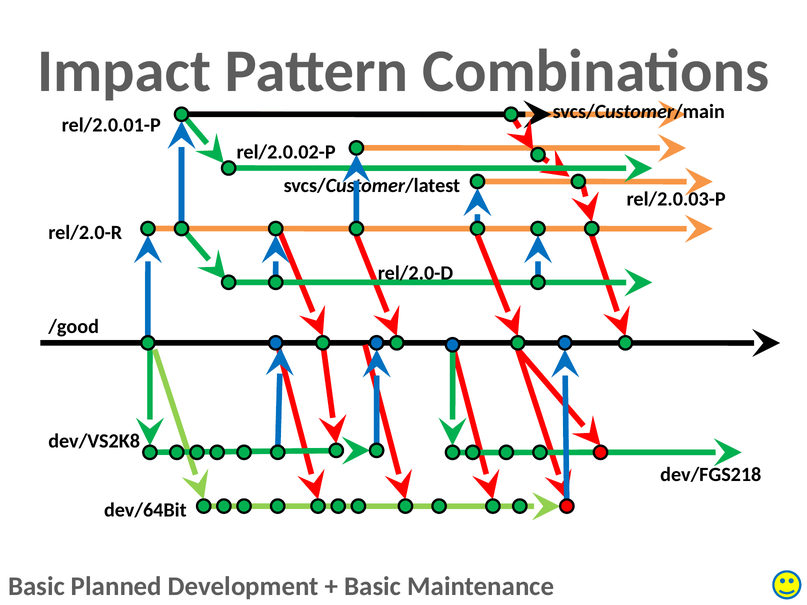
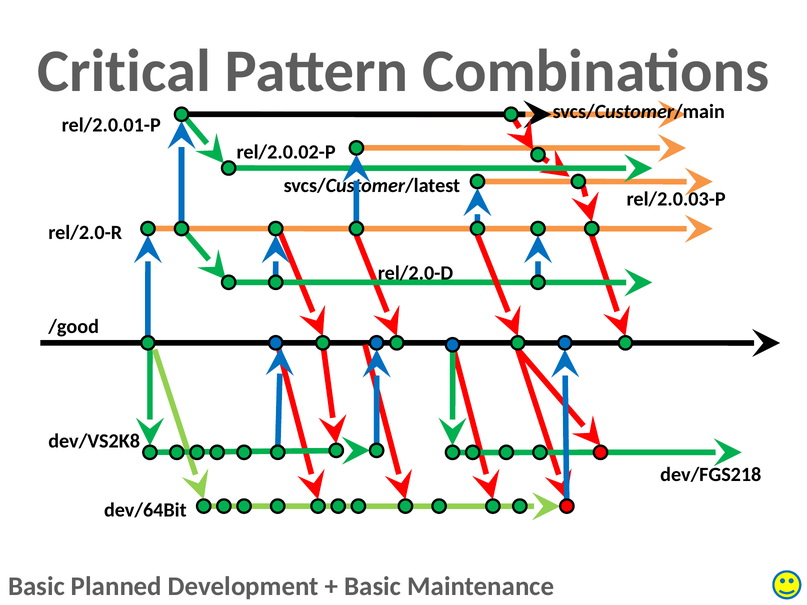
Impact: Impact -> Critical (124, 71)
